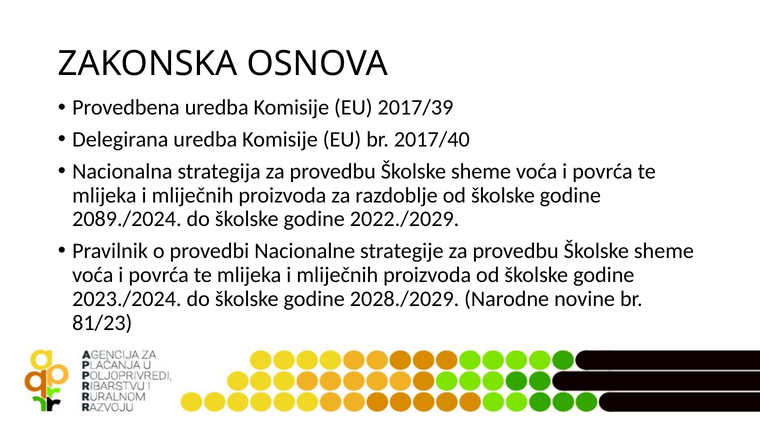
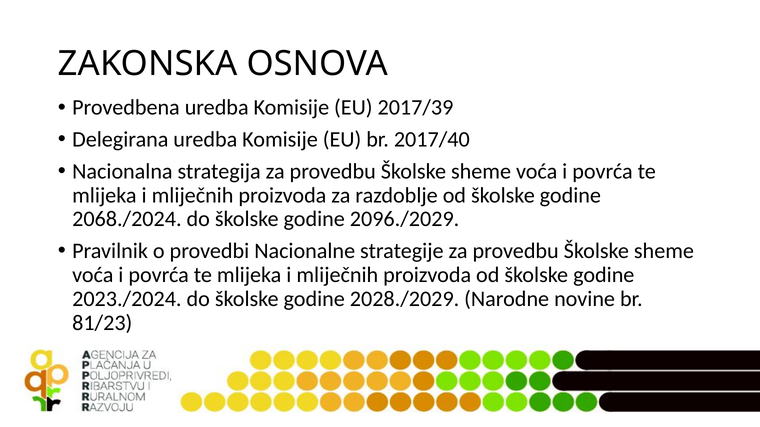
2089./2024: 2089./2024 -> 2068./2024 (127, 219)
2022./2029: 2022./2029 -> 2096./2029 (405, 219)
